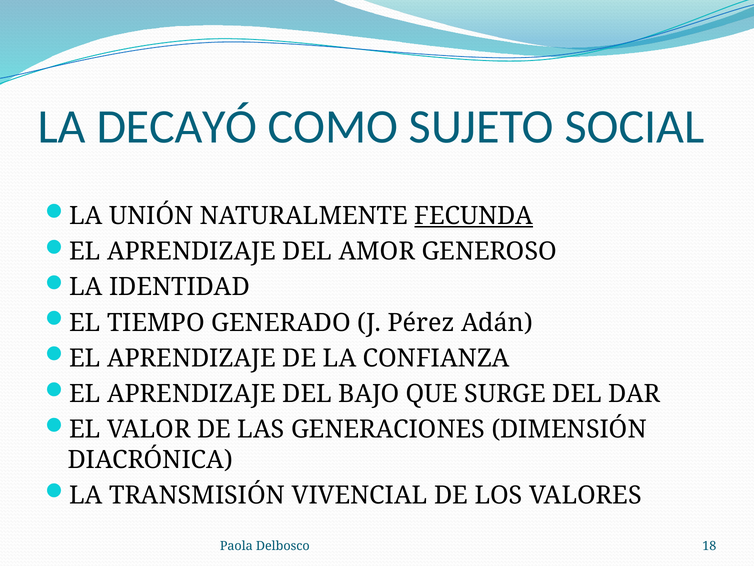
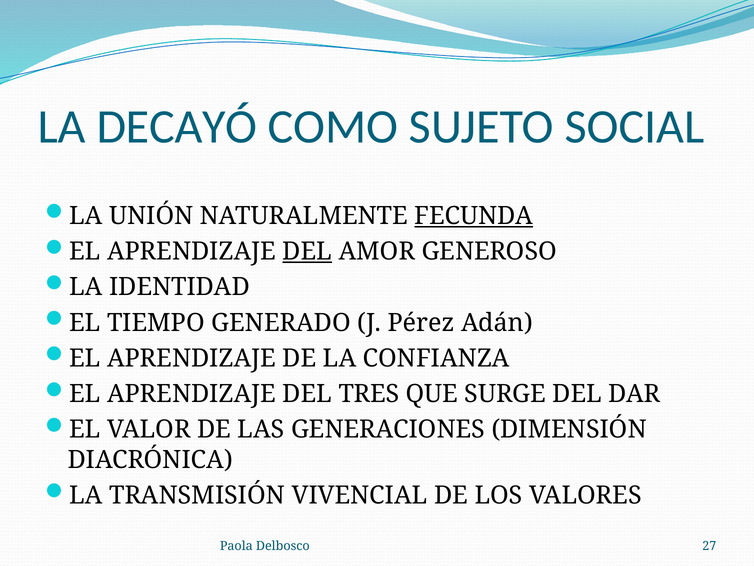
DEL underline: none -> present (307, 251)
BAJO: BAJO -> TRES (369, 394)
18: 18 -> 27 (709, 546)
